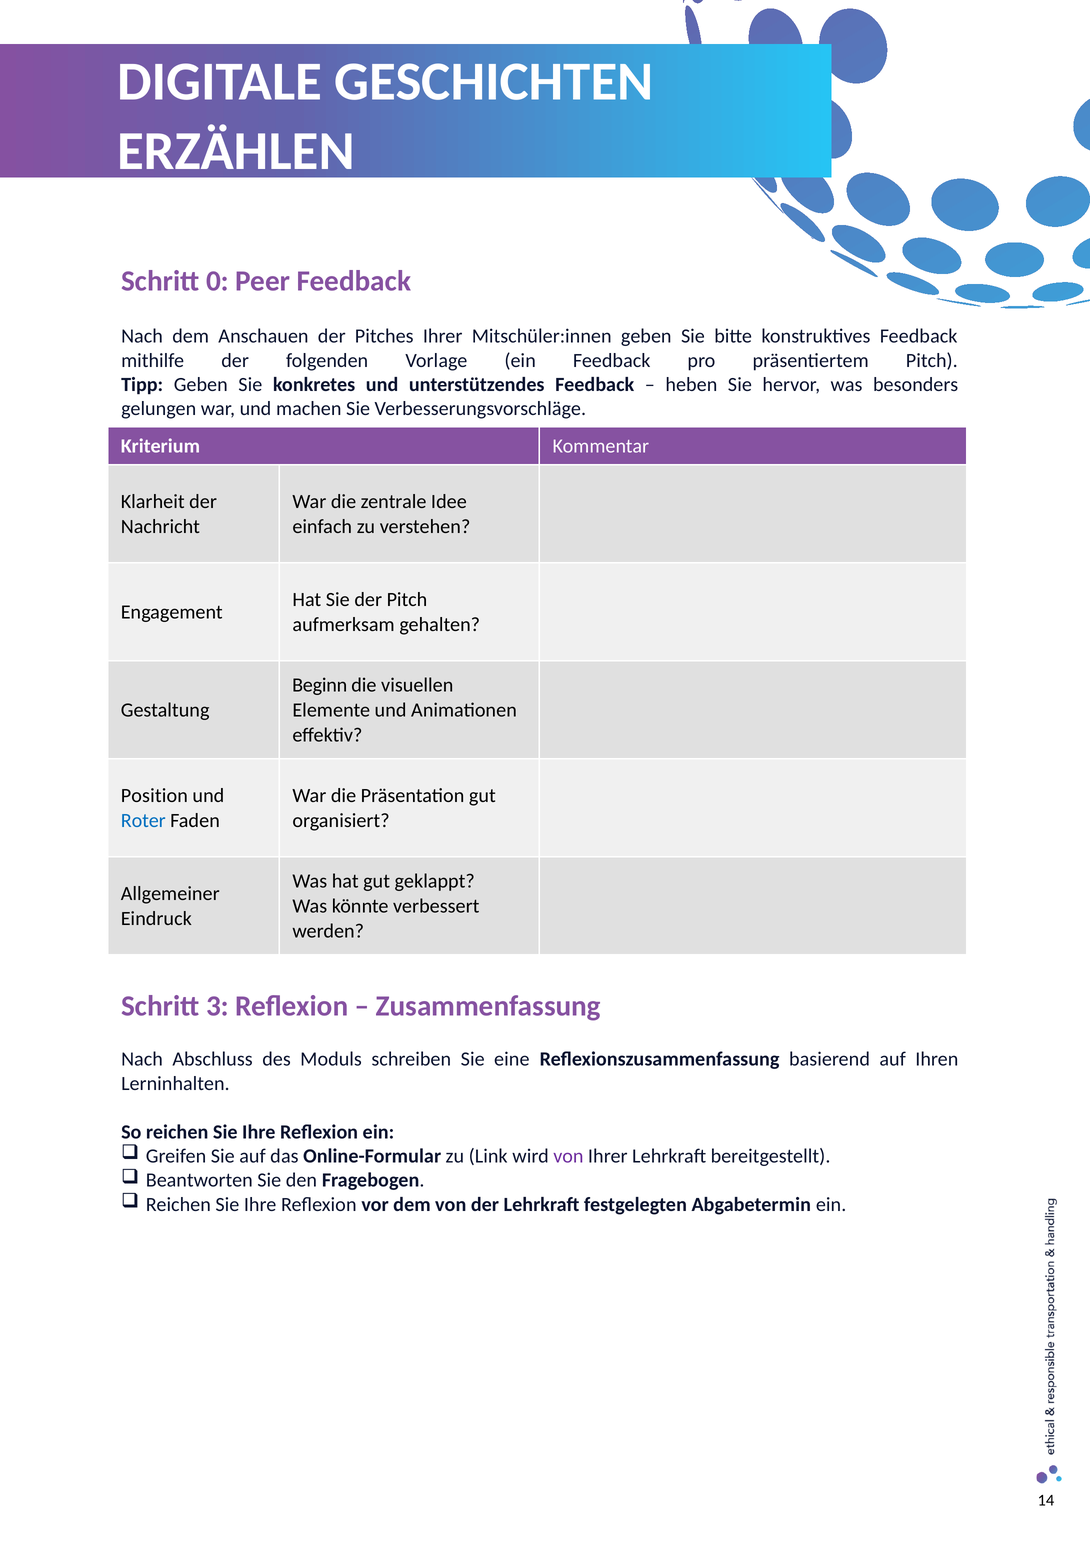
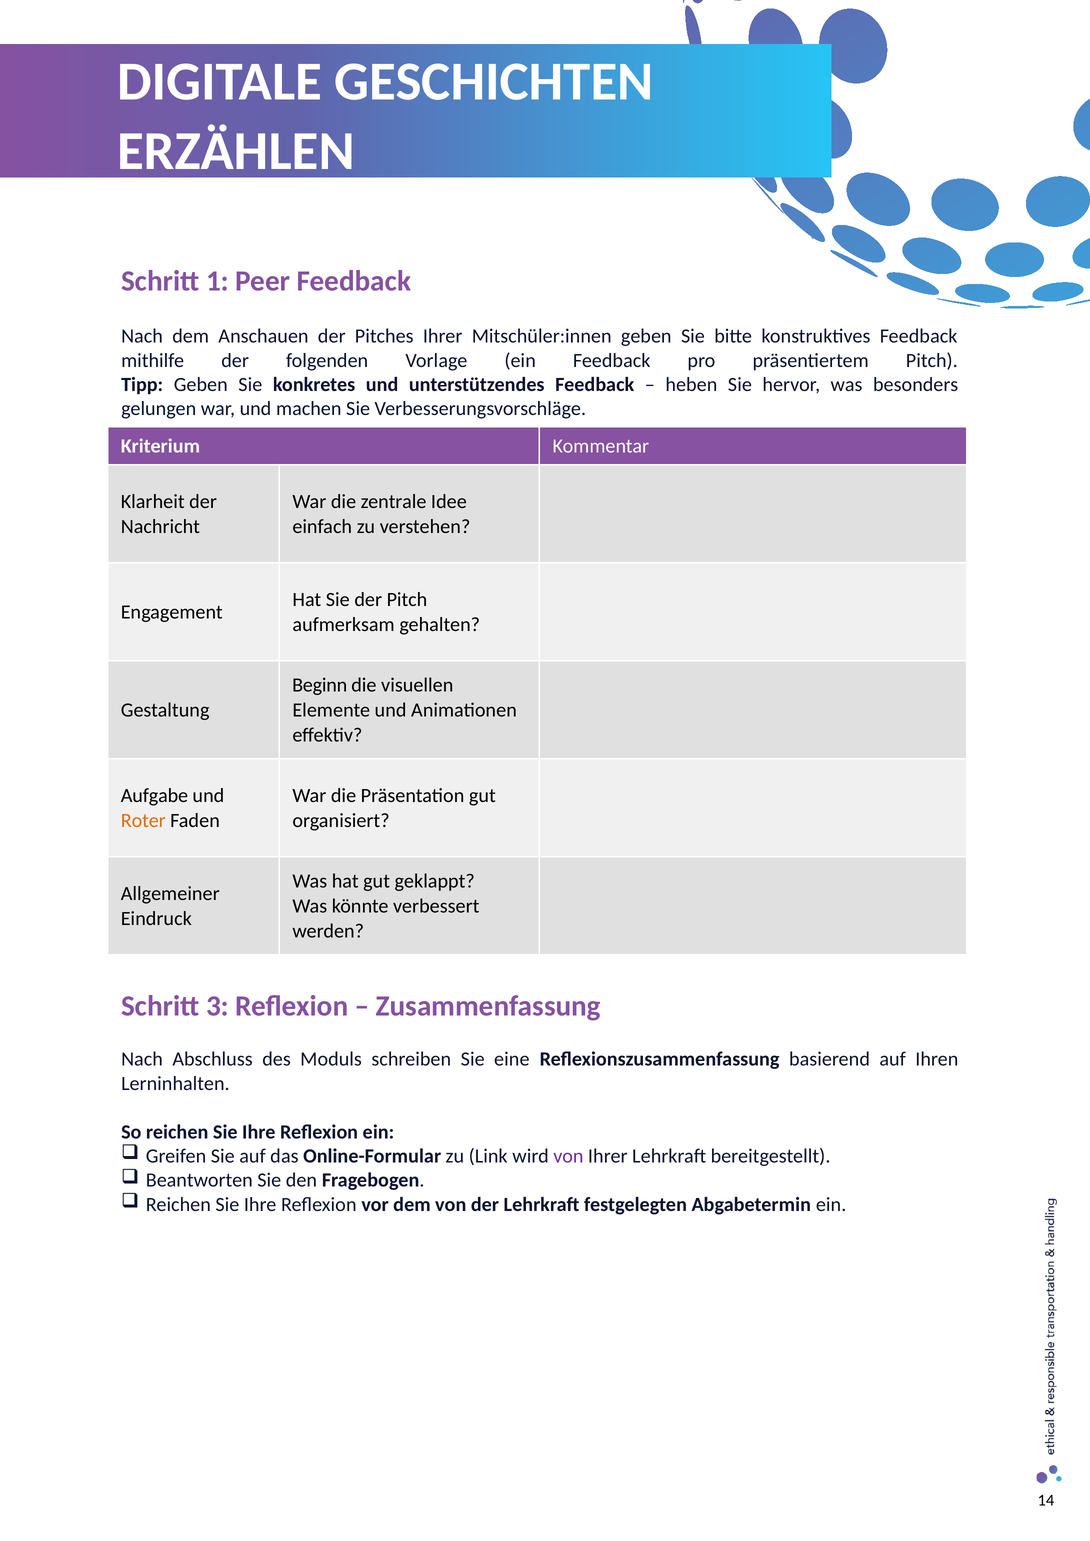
0: 0 -> 1 (217, 281)
Position: Position -> Aufgabe (154, 796)
Roter colour: blue -> orange (143, 821)
